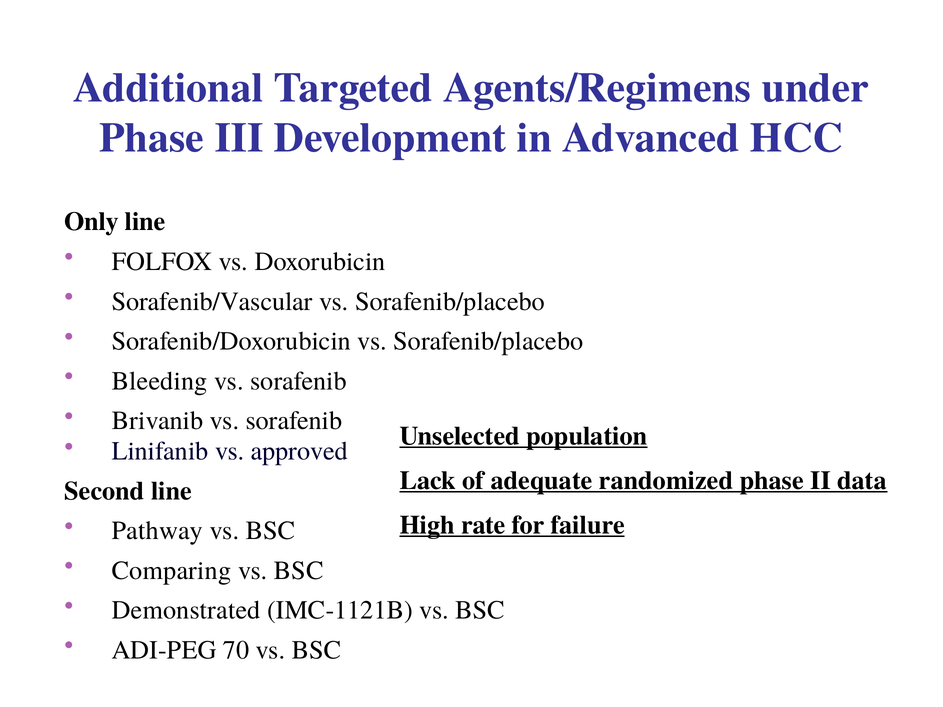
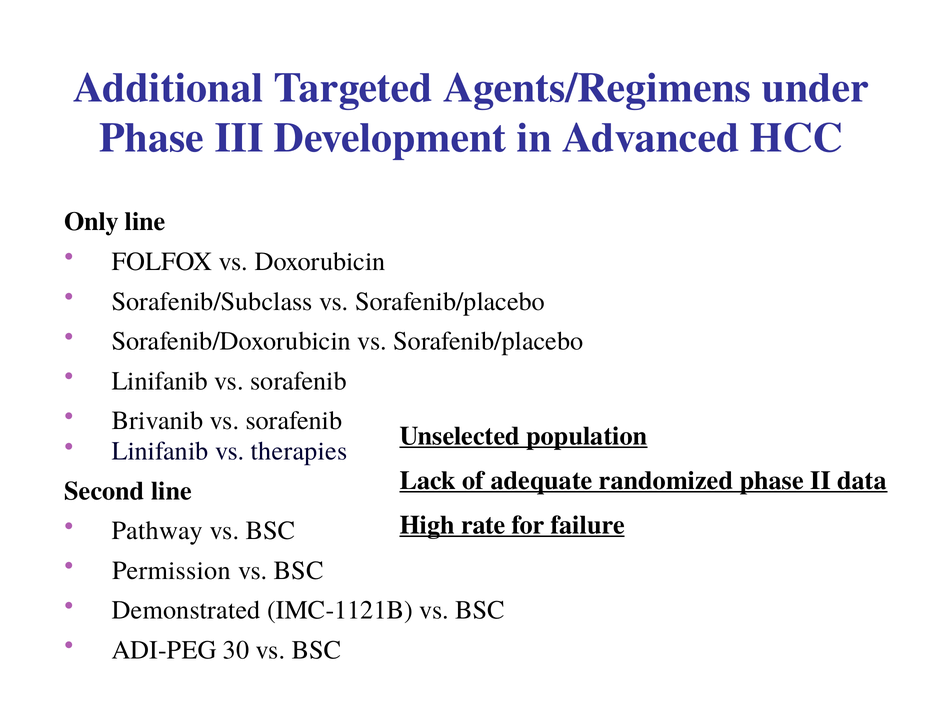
Sorafenib/Vascular: Sorafenib/Vascular -> Sorafenib/Subclass (212, 301)
Bleeding: Bleeding -> Linifanib (160, 381)
approved: approved -> therapies (299, 451)
Comparing: Comparing -> Permission (171, 571)
70: 70 -> 30 (236, 650)
